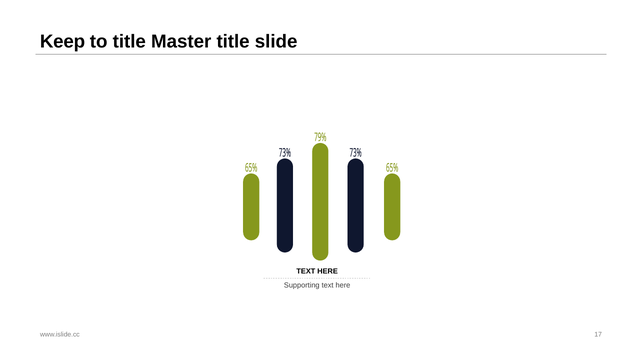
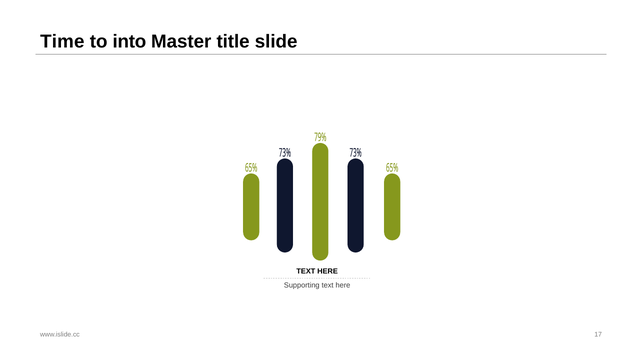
Keep: Keep -> Time (62, 42)
to title: title -> into (129, 42)
